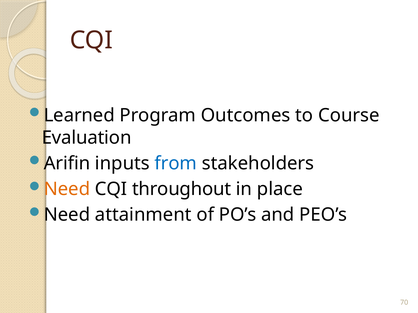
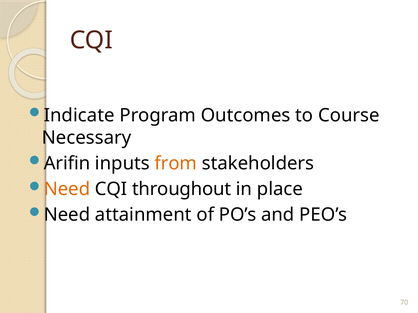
Learned: Learned -> Indicate (79, 116)
Evaluation: Evaluation -> Necessary (87, 138)
from colour: blue -> orange (176, 164)
